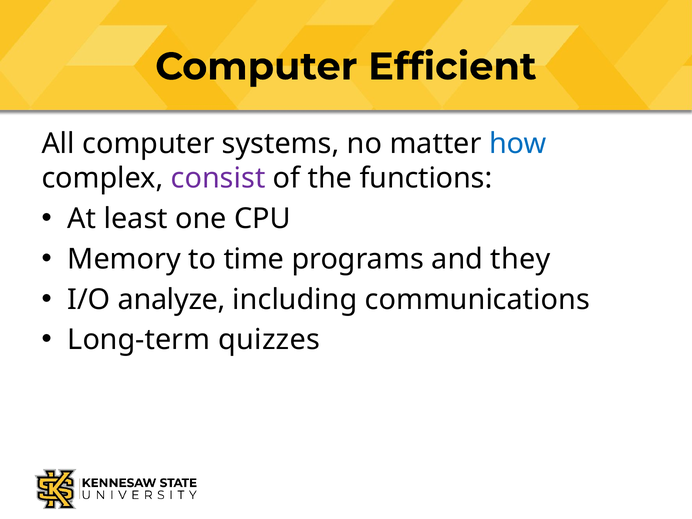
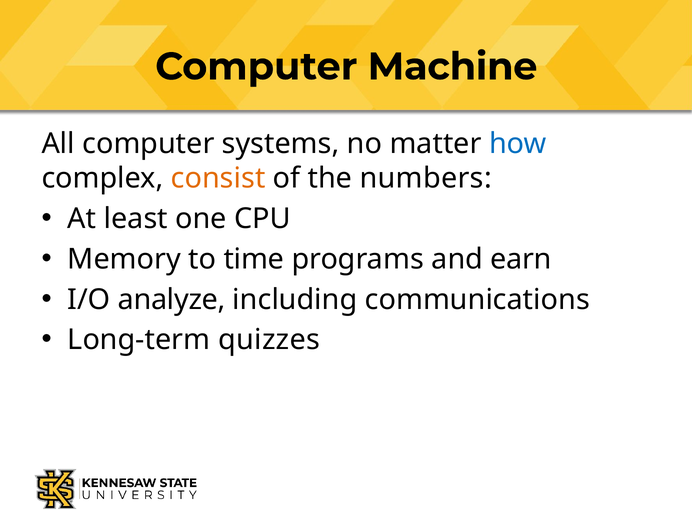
Efficient: Efficient -> Machine (453, 67)
consist colour: purple -> orange (218, 178)
functions: functions -> numbers (426, 178)
they: they -> earn (521, 259)
